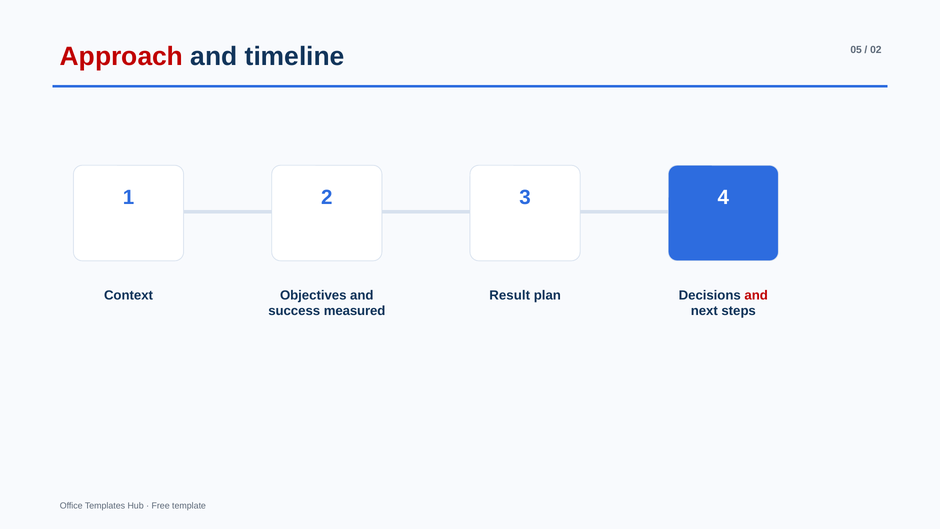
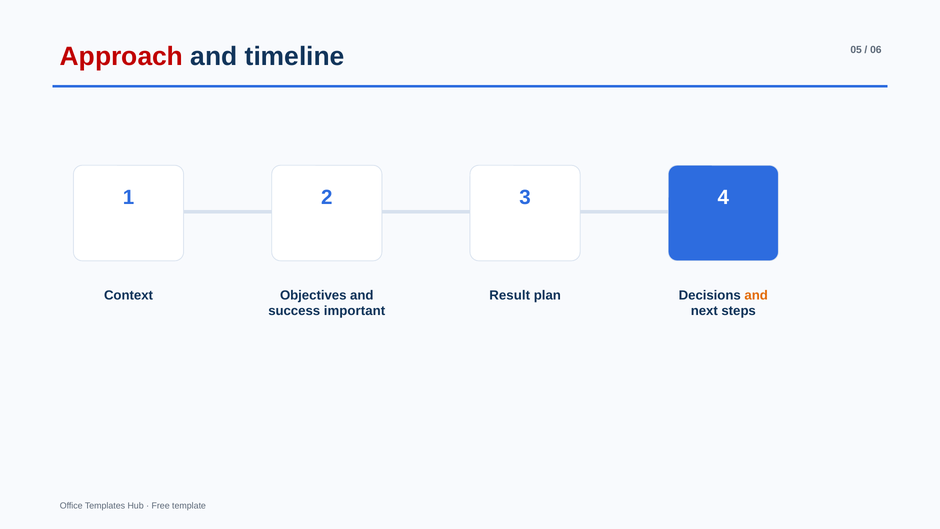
02: 02 -> 06 (876, 50)
and colour: red -> orange (756, 295)
measured: measured -> important (354, 311)
